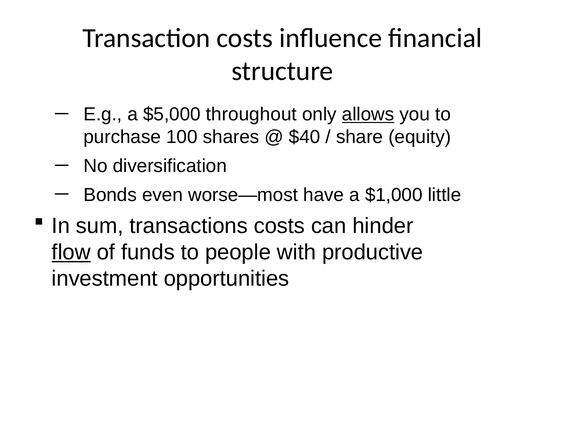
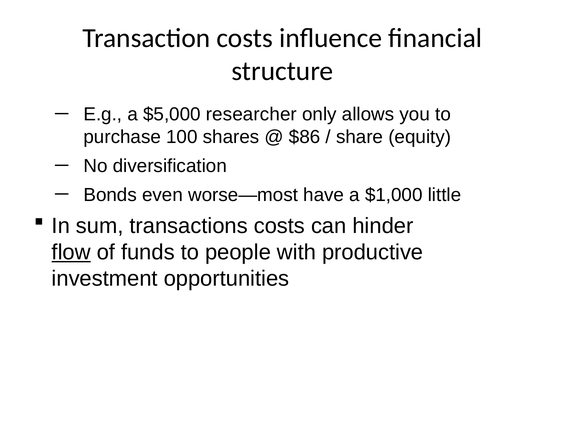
throughout: throughout -> researcher (251, 114)
allows underline: present -> none (368, 114)
$40: $40 -> $86 (305, 137)
